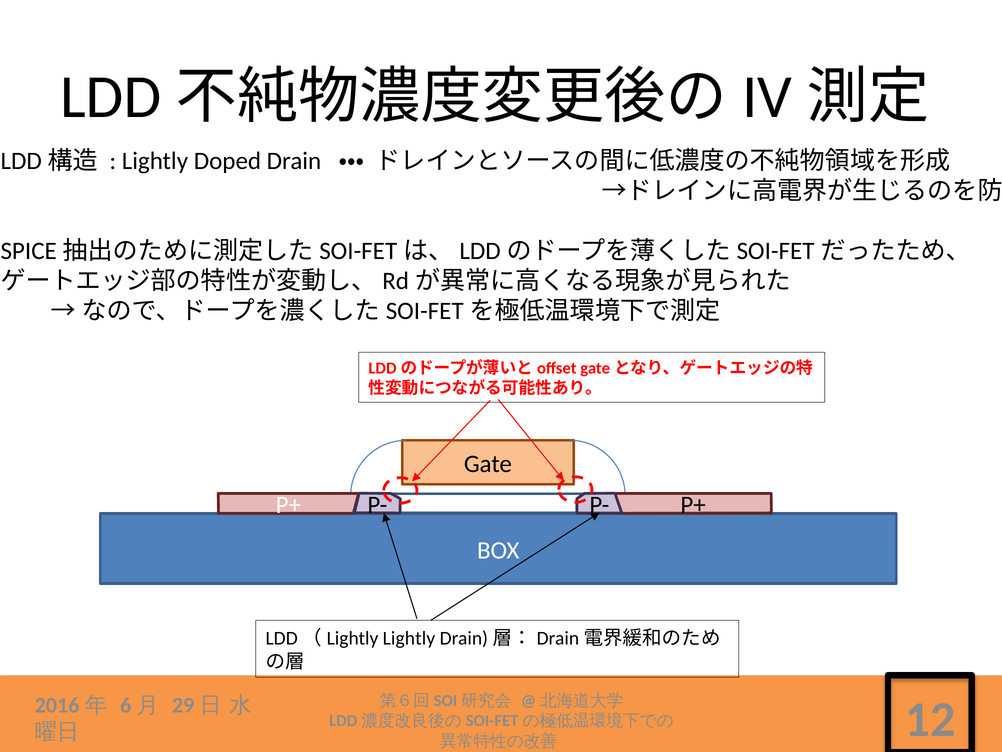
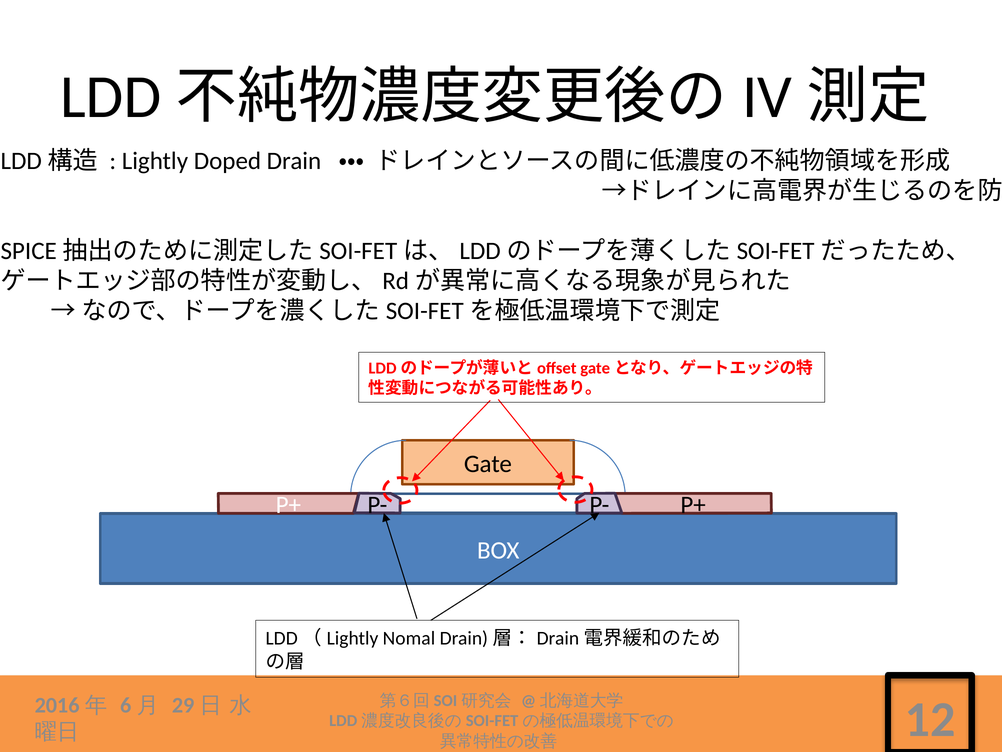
LDD（Lightly Lightly: Lightly -> Nomal (409, 638)
